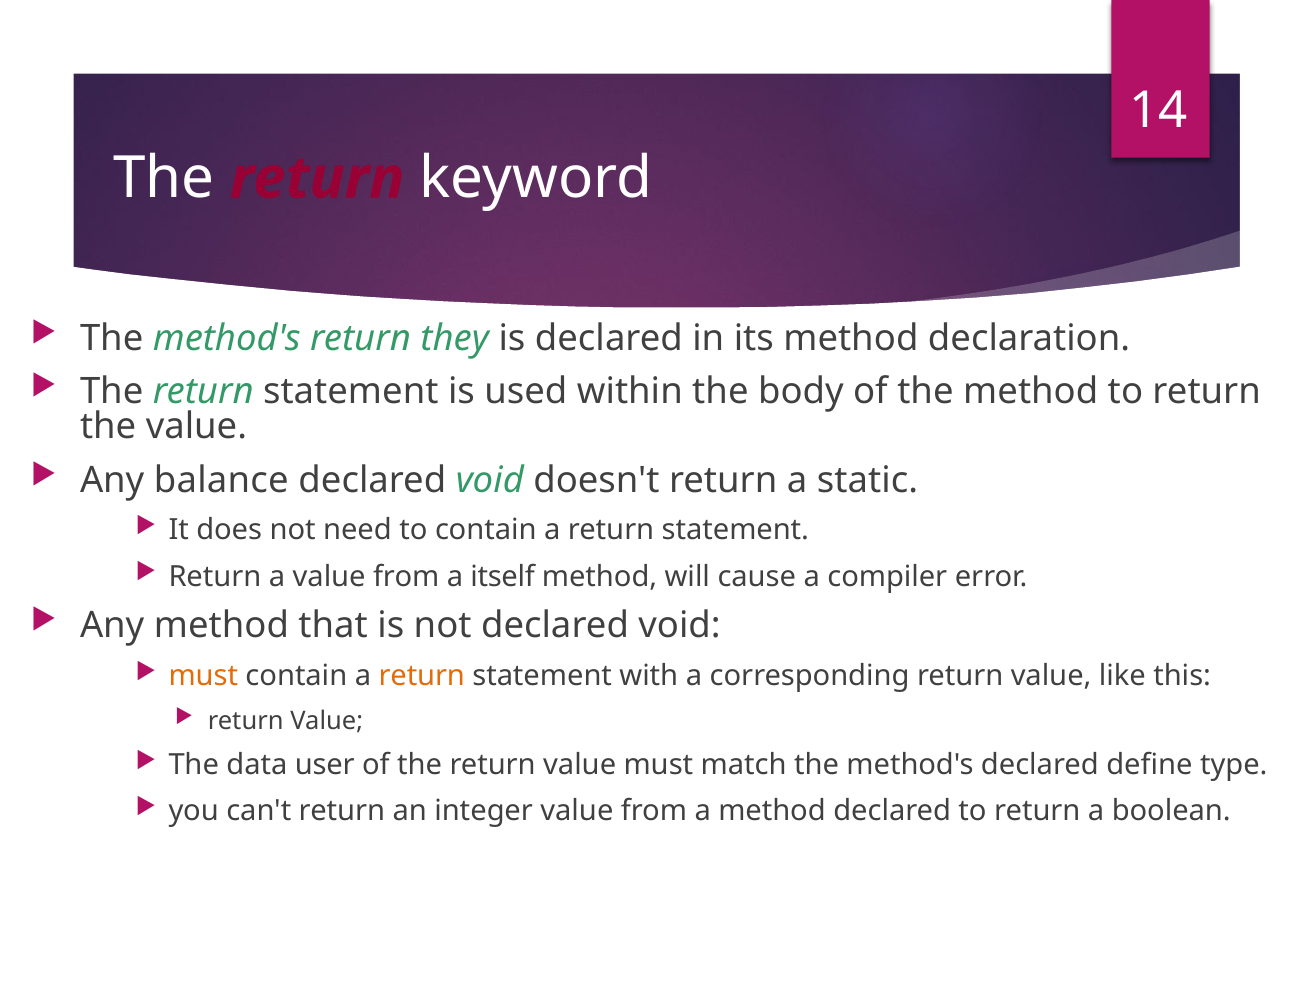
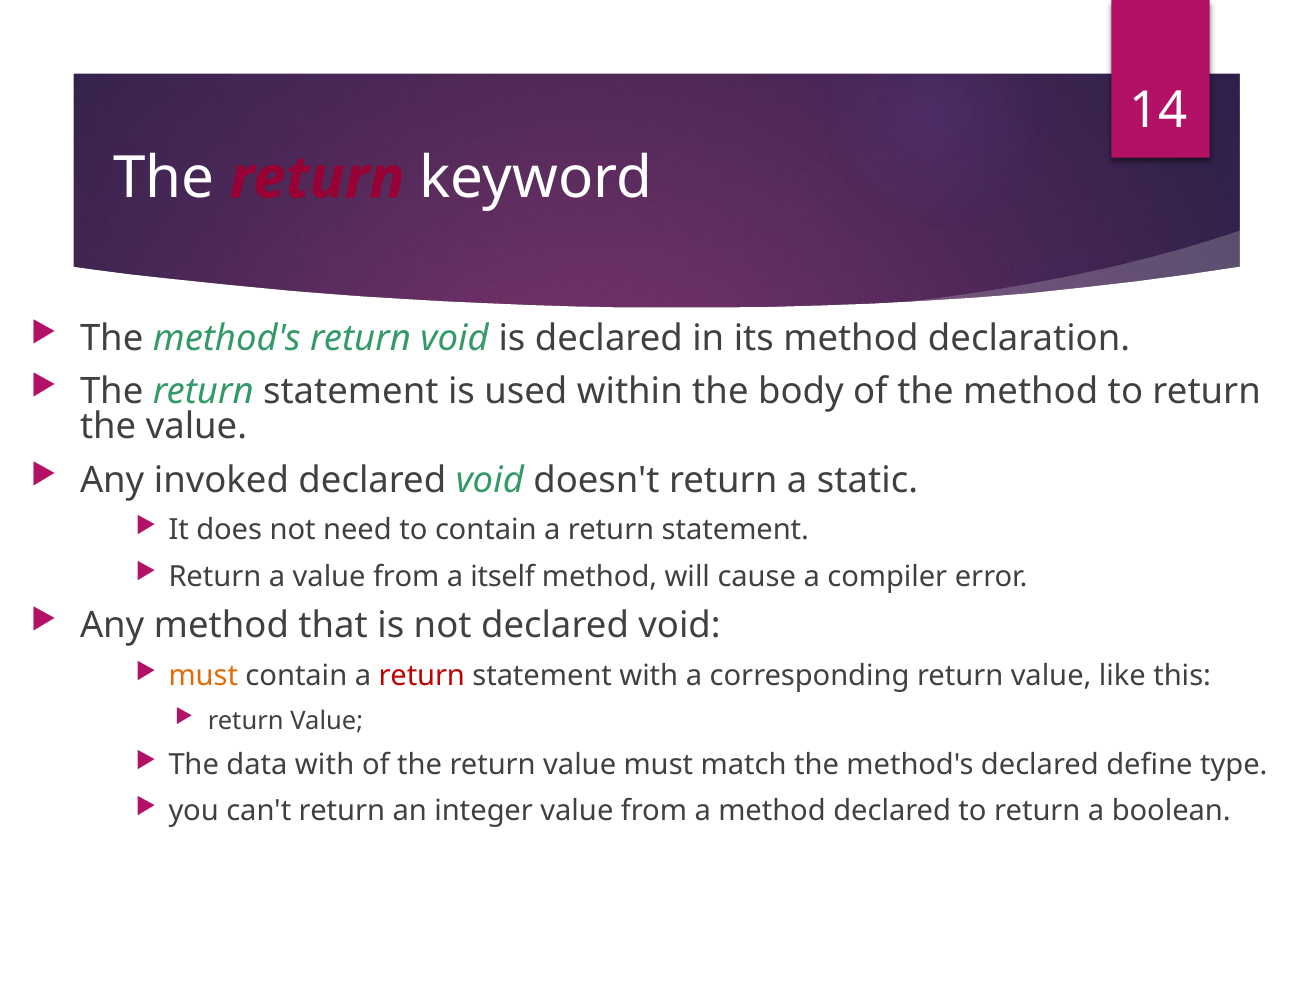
return they: they -> void (455, 339)
balance: balance -> invoked (221, 480)
return colour: orange -> red (422, 676)
data user: user -> with (325, 765)
